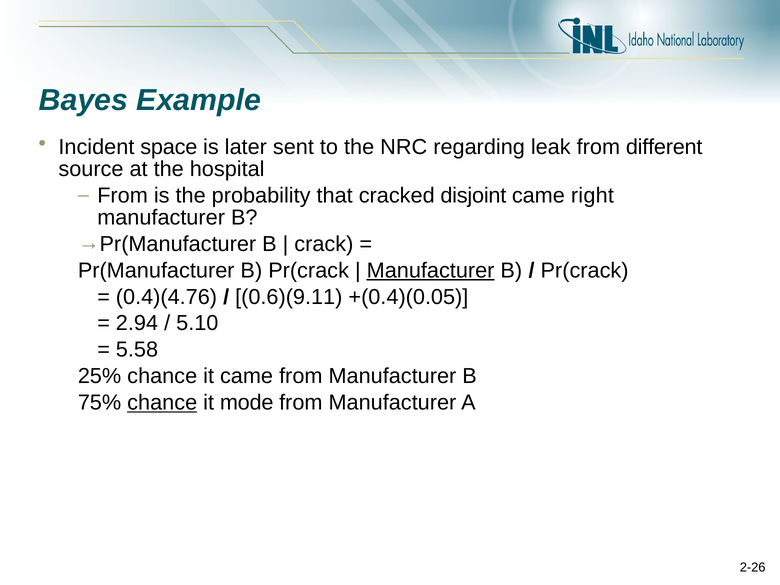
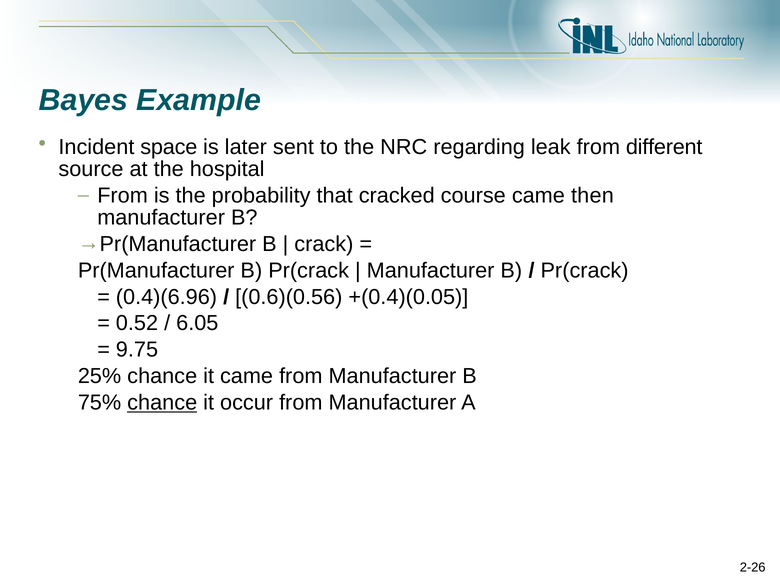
disjoint: disjoint -> course (473, 195)
right: right -> then (592, 195)
Manufacturer underline: present -> none (431, 270)
0.4)(4.76: 0.4)(4.76 -> 0.4)(6.96 (166, 297)
0.6)(9.11: 0.6)(9.11 -> 0.6)(0.56 (289, 297)
2.94: 2.94 -> 0.52 (137, 323)
5.10: 5.10 -> 6.05 (197, 323)
5.58: 5.58 -> 9.75 (137, 350)
mode: mode -> occur (247, 403)
